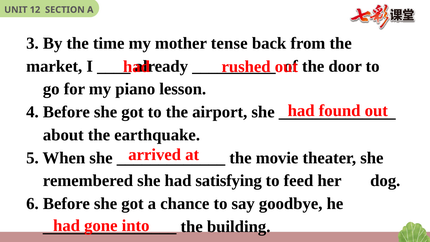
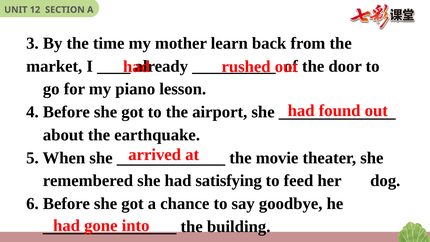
tense: tense -> learn (229, 43)
